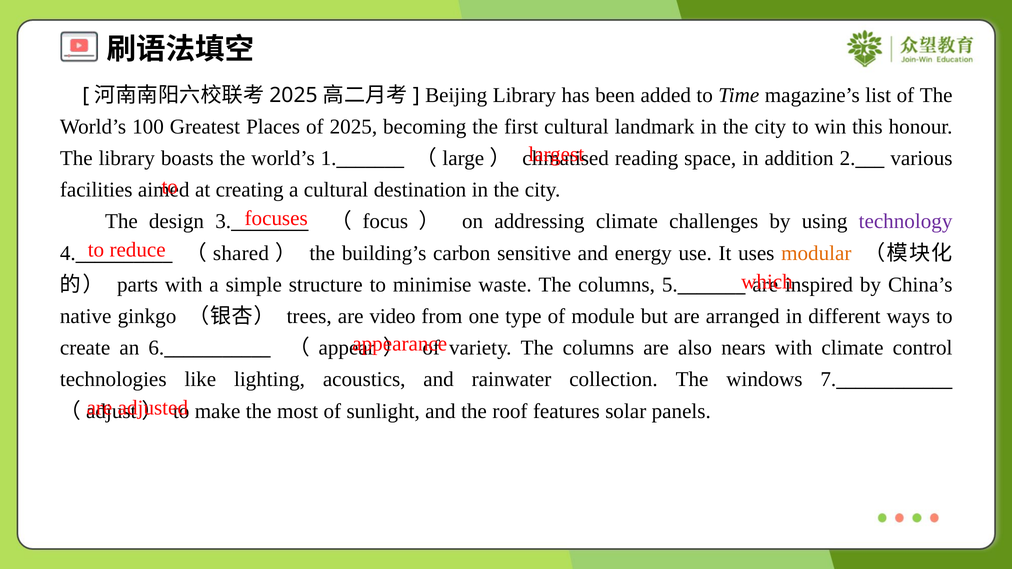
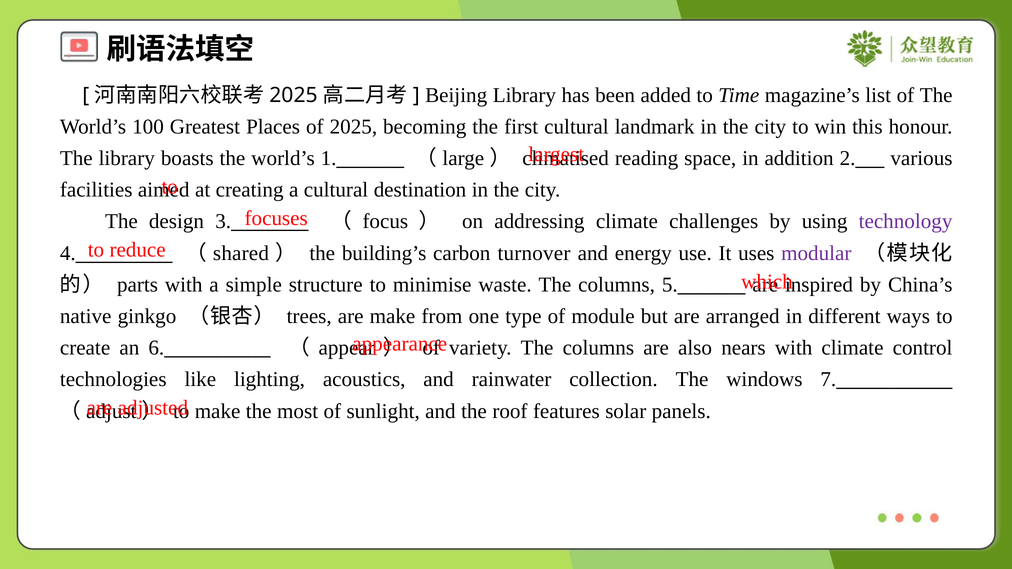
sensitive: sensitive -> turnover (534, 253)
modular colour: orange -> purple (816, 253)
are video: video -> make (392, 316)
